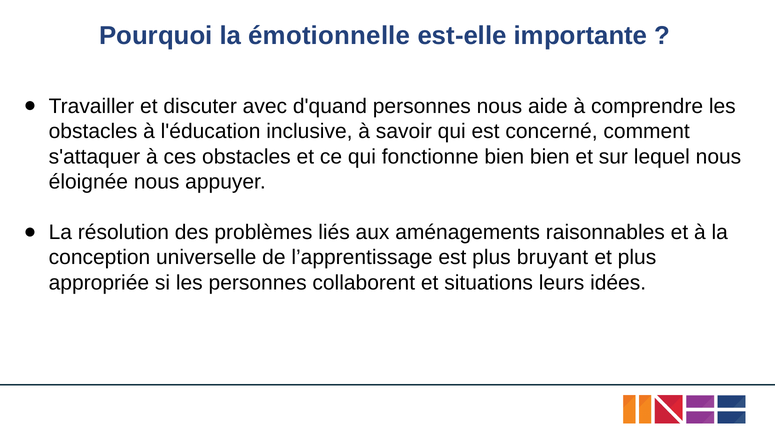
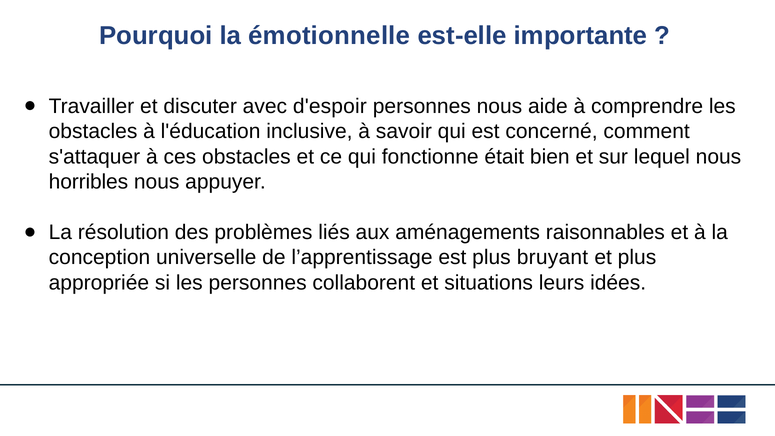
d'quand: d'quand -> d'espoir (330, 106)
fonctionne bien: bien -> était (504, 157)
éloignée: éloignée -> horribles (88, 182)
